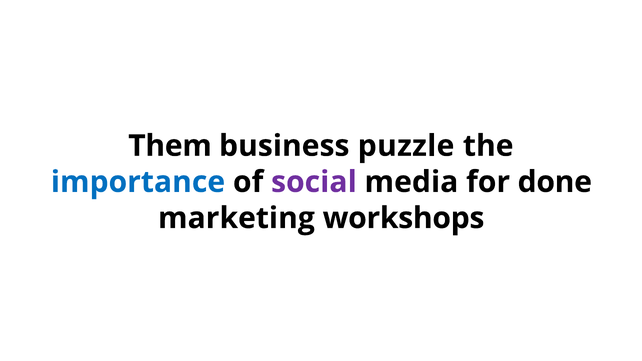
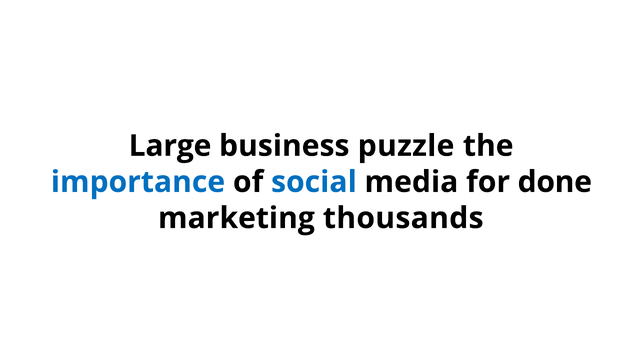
Them: Them -> Large (170, 146)
social colour: purple -> blue (314, 182)
workshops: workshops -> thousands (403, 218)
